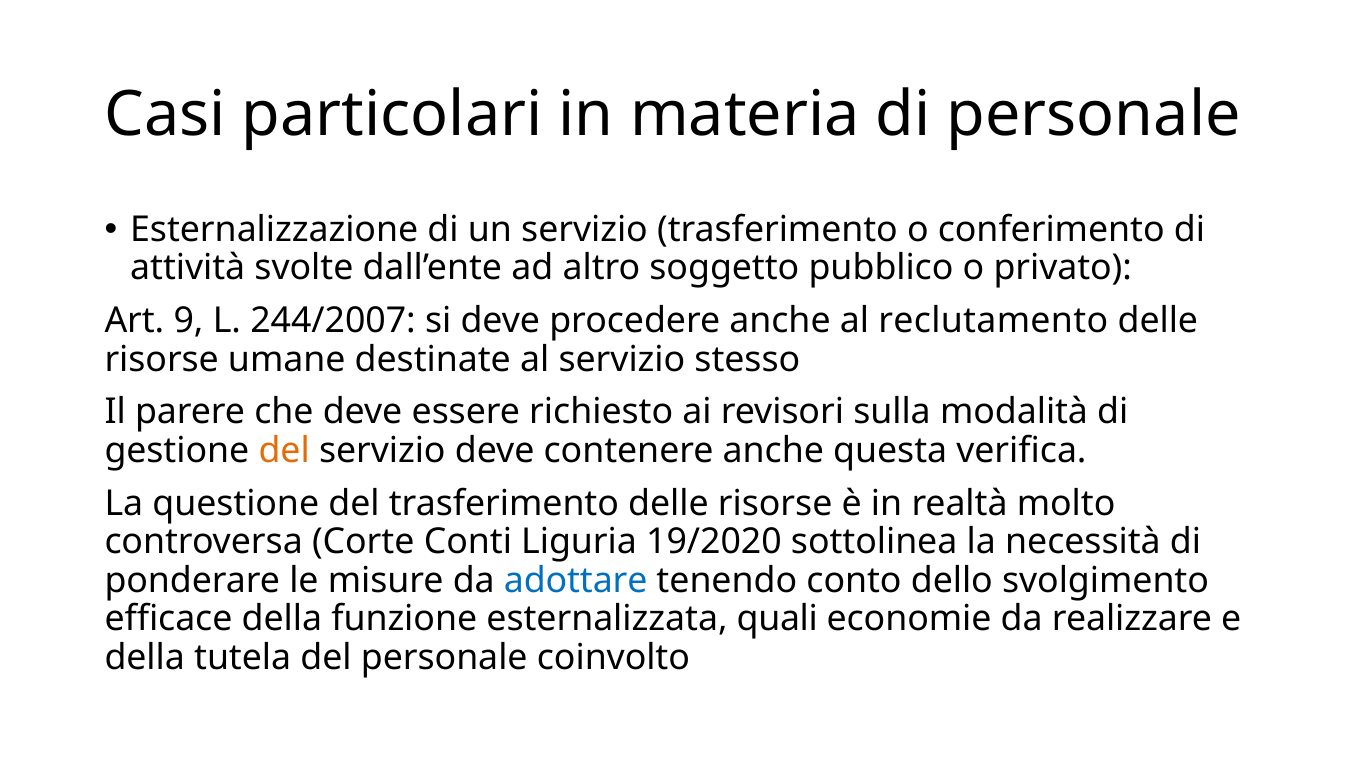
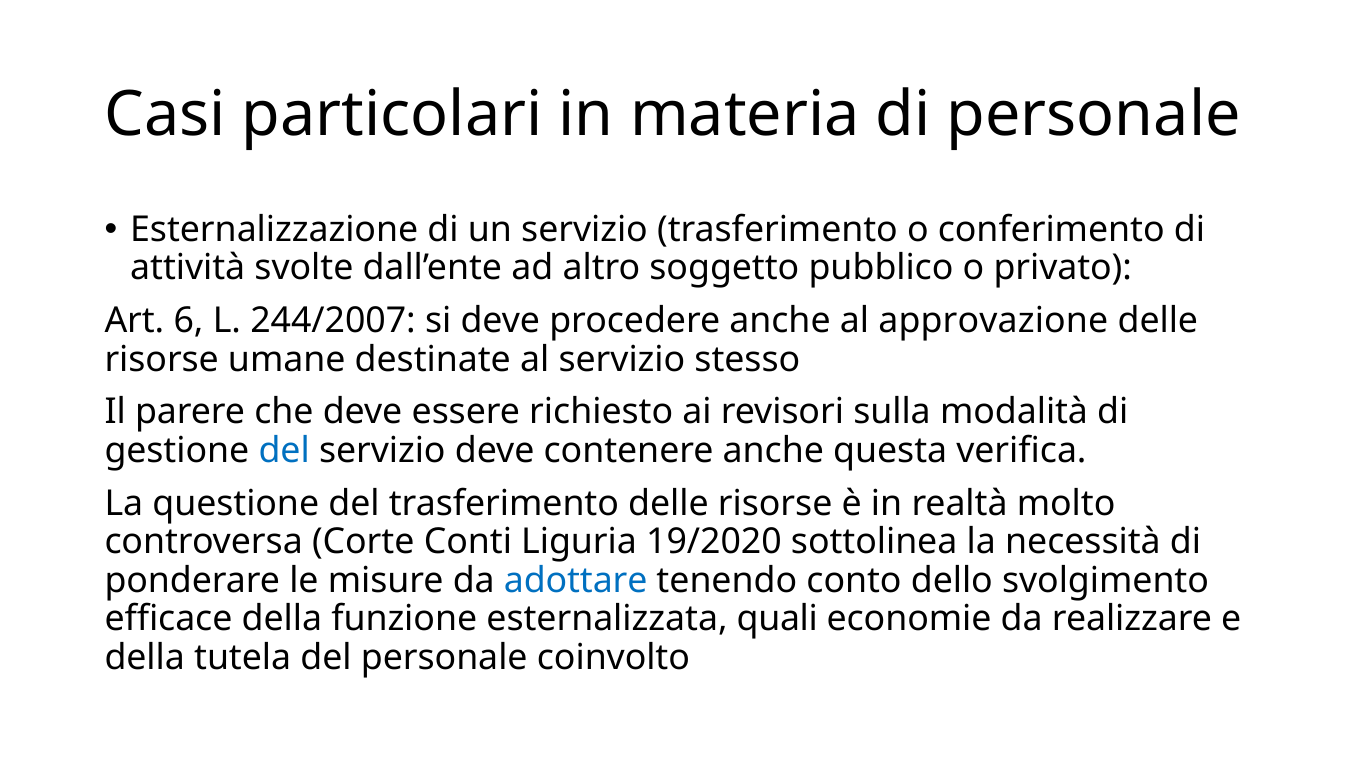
9: 9 -> 6 (189, 321)
reclutamento: reclutamento -> approvazione (993, 321)
del colour: orange -> blue (284, 451)
